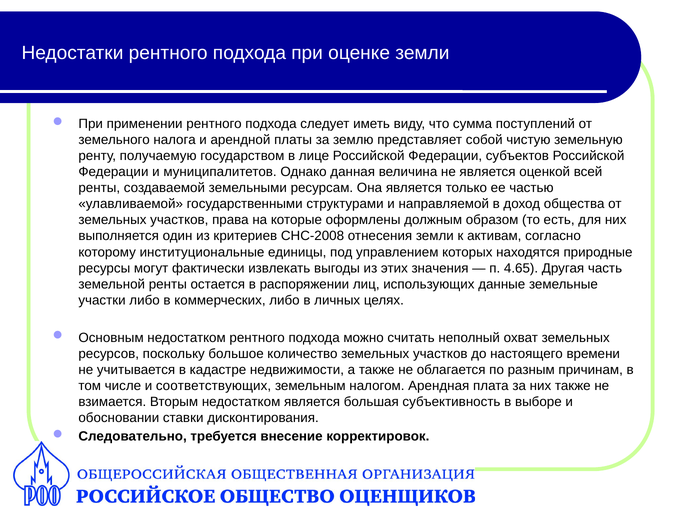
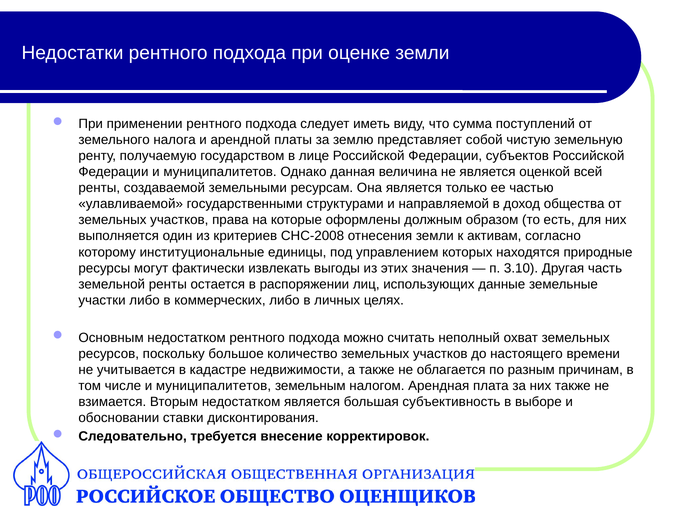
4.65: 4.65 -> 3.10 (521, 268)
числе и соответствующих: соответствующих -> муниципалитетов (214, 386)
